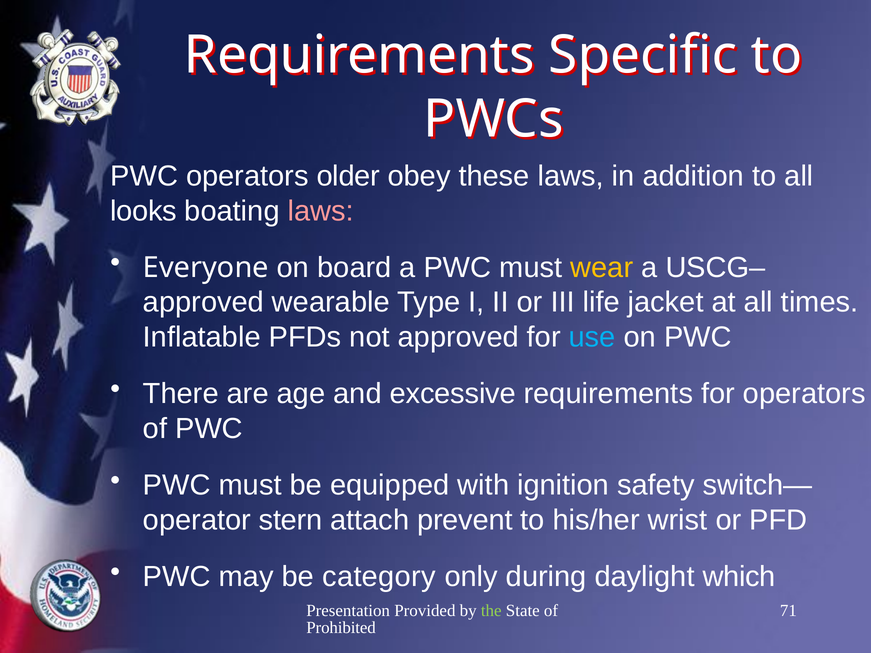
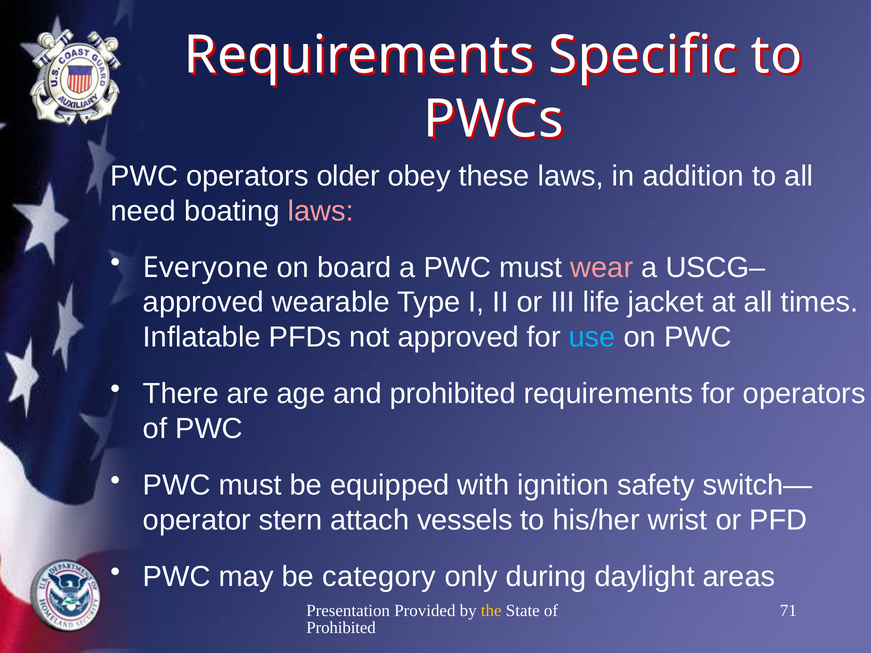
looks: looks -> need (143, 211)
wear colour: yellow -> pink (602, 268)
and excessive: excessive -> prohibited (453, 394)
prevent: prevent -> vessels (465, 520)
which: which -> areas (739, 577)
the colour: light green -> yellow (491, 611)
